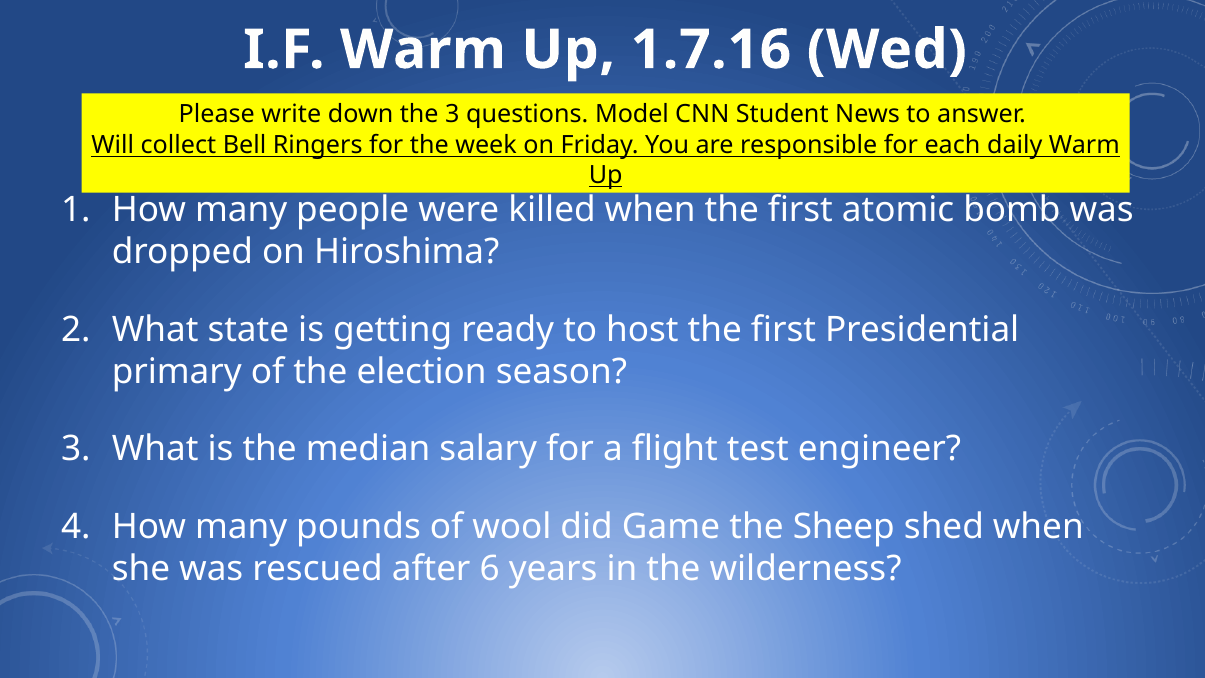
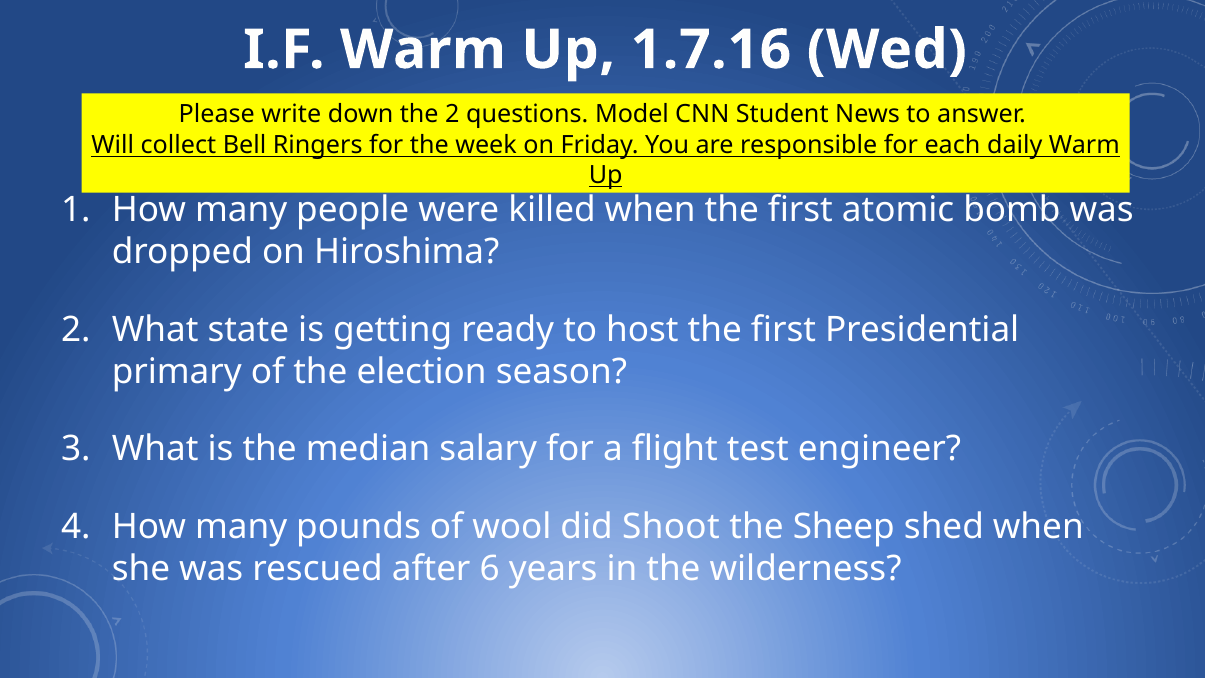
the 3: 3 -> 2 (452, 115)
Game: Game -> Shoot (671, 526)
